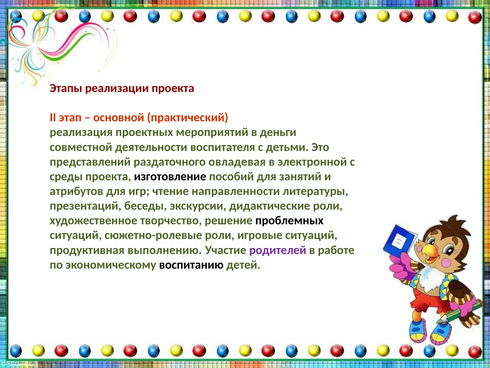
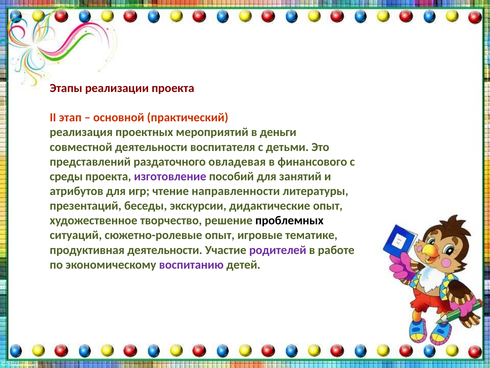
электронной: электронной -> финансового (312, 161)
изготовление colour: black -> purple (170, 176)
дидактические роли: роли -> опыт (328, 206)
сюжетно-ролевые роли: роли -> опыт (220, 235)
игровые ситуаций: ситуаций -> тематике (311, 235)
продуктивная выполнению: выполнению -> деятельности (165, 250)
воспитанию colour: black -> purple (191, 264)
